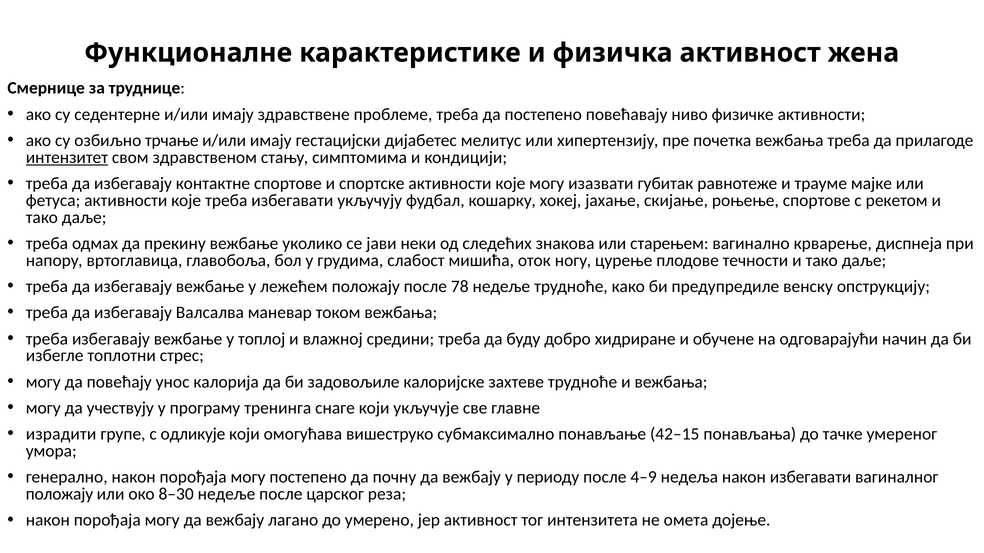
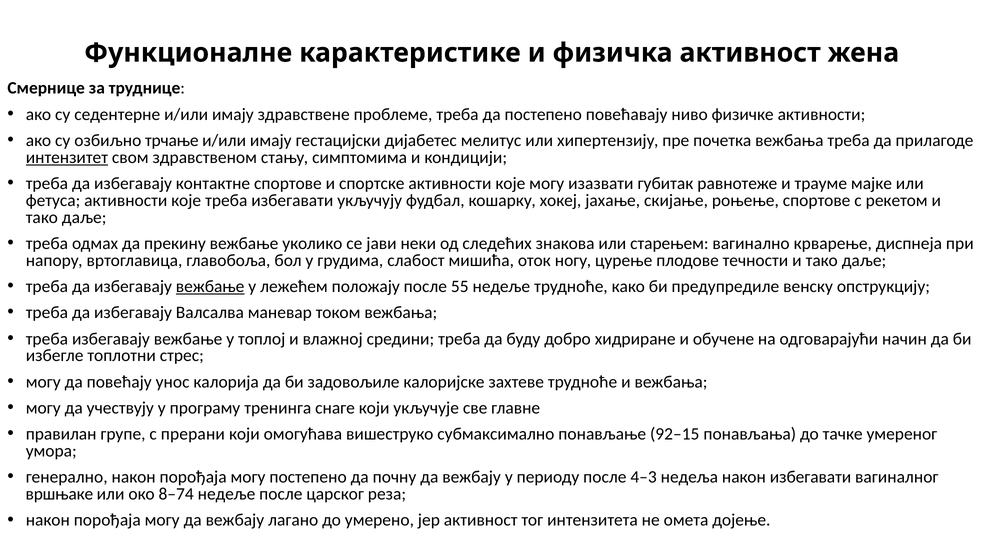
вежбање underline: none -> present (210, 287)
78: 78 -> 55 (460, 287)
израдити: израдити -> правилан (61, 434)
одликује: одликује -> прерани (193, 434)
42–15: 42–15 -> 92–15 (675, 434)
4–9: 4–9 -> 4–3 (644, 478)
положају: положају -> вршњаке (59, 494)
8–30: 8–30 -> 8–74 (176, 494)
